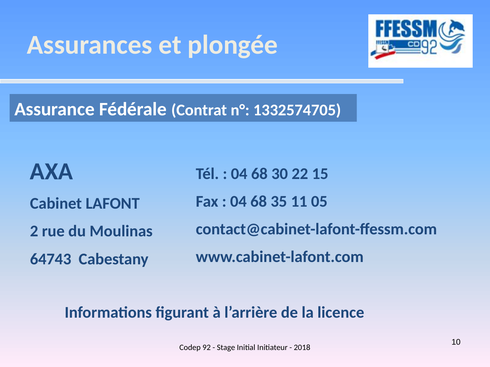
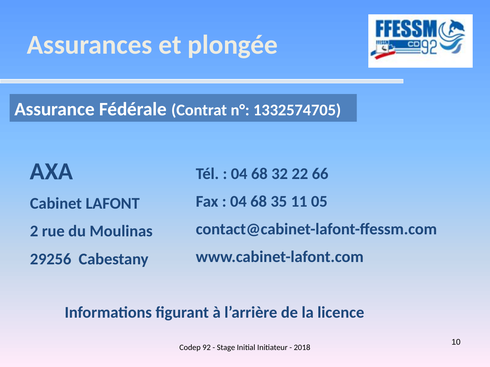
30: 30 -> 32 (280, 174)
15: 15 -> 66 (320, 174)
64743: 64743 -> 29256 (51, 259)
